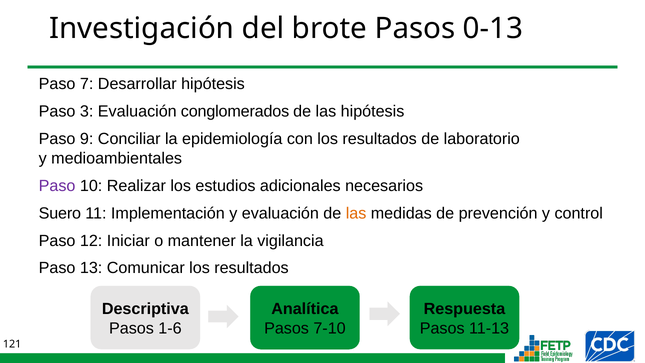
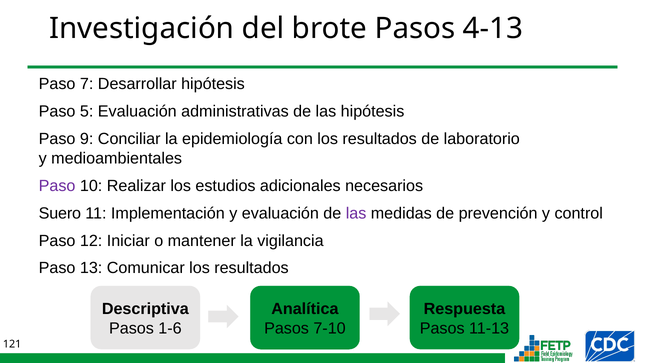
0-13: 0-13 -> 4-13 (493, 28)
3: 3 -> 5 (87, 112)
conglomerados: conglomerados -> administrativas (235, 112)
las colour: orange -> purple (356, 213)
